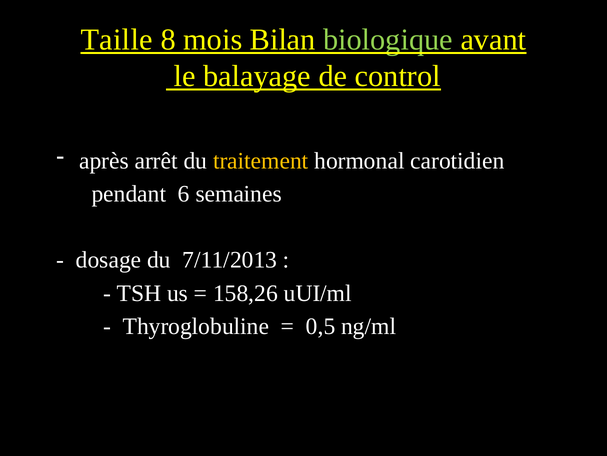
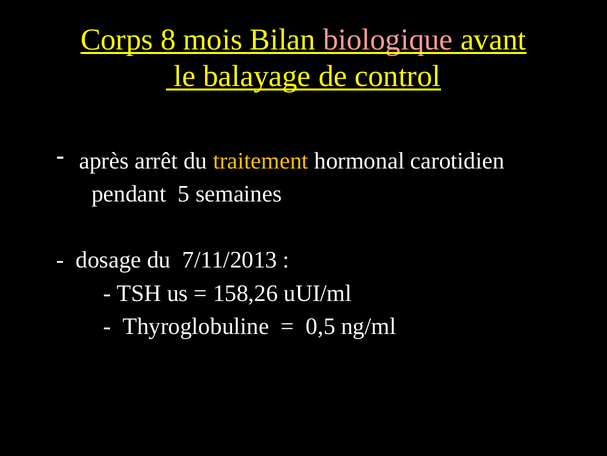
Taille: Taille -> Corps (117, 39)
biologique colour: light green -> pink (388, 39)
6: 6 -> 5 (184, 194)
